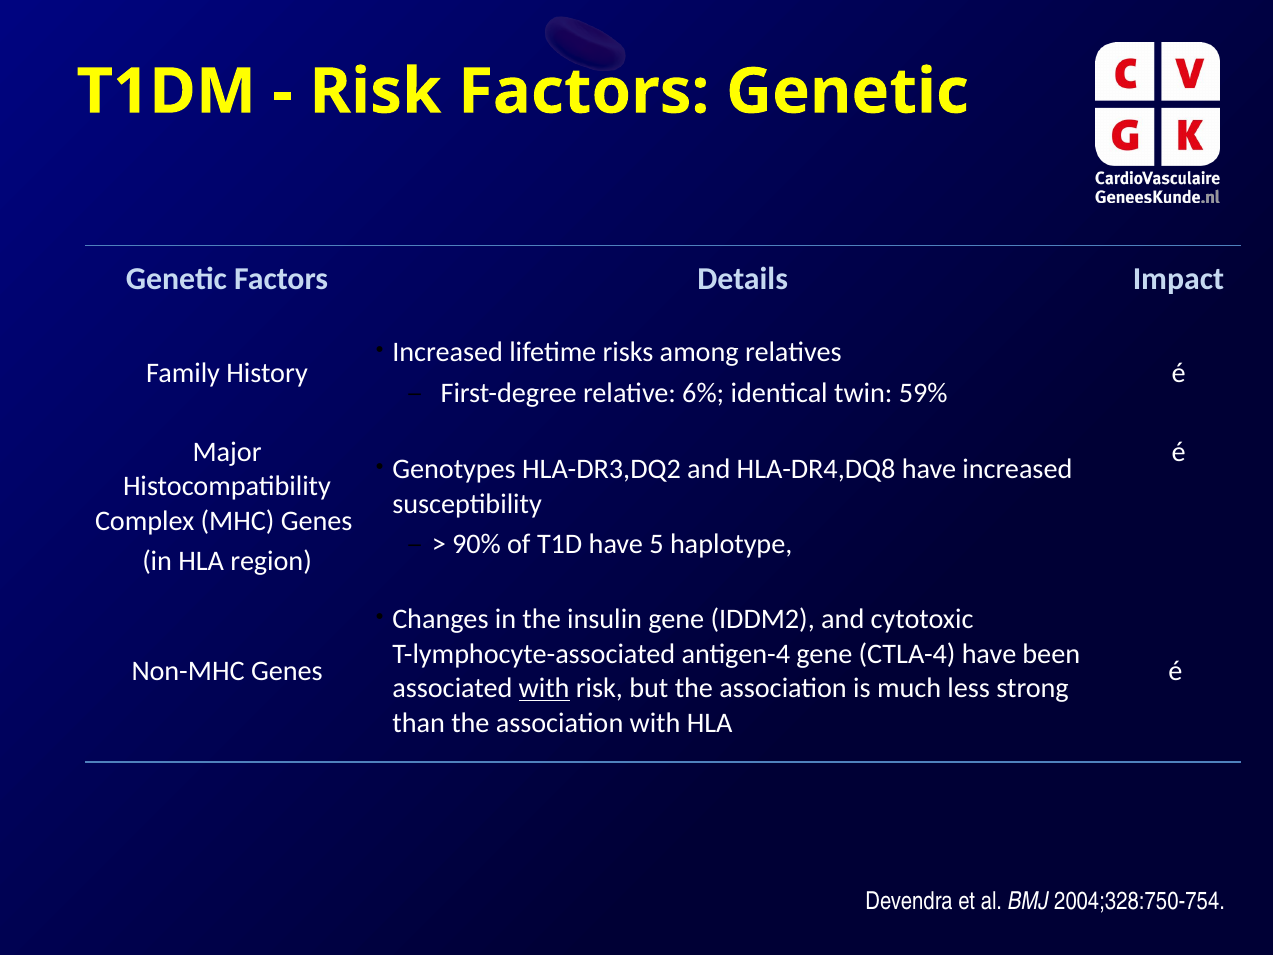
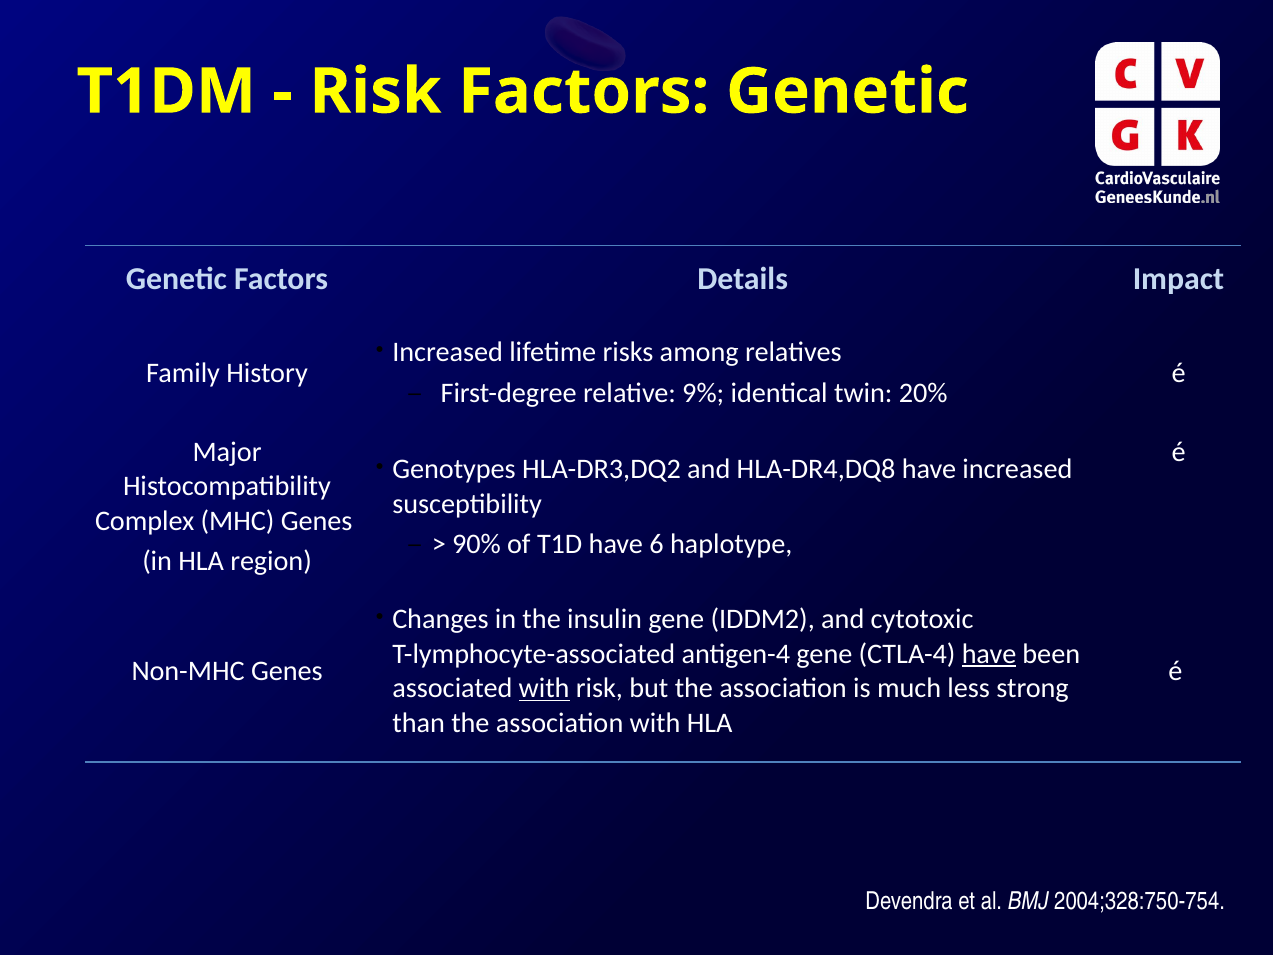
6%: 6% -> 9% (703, 393)
59%: 59% -> 20% (923, 393)
5: 5 -> 6 (657, 544)
have underline: none -> present (989, 654)
